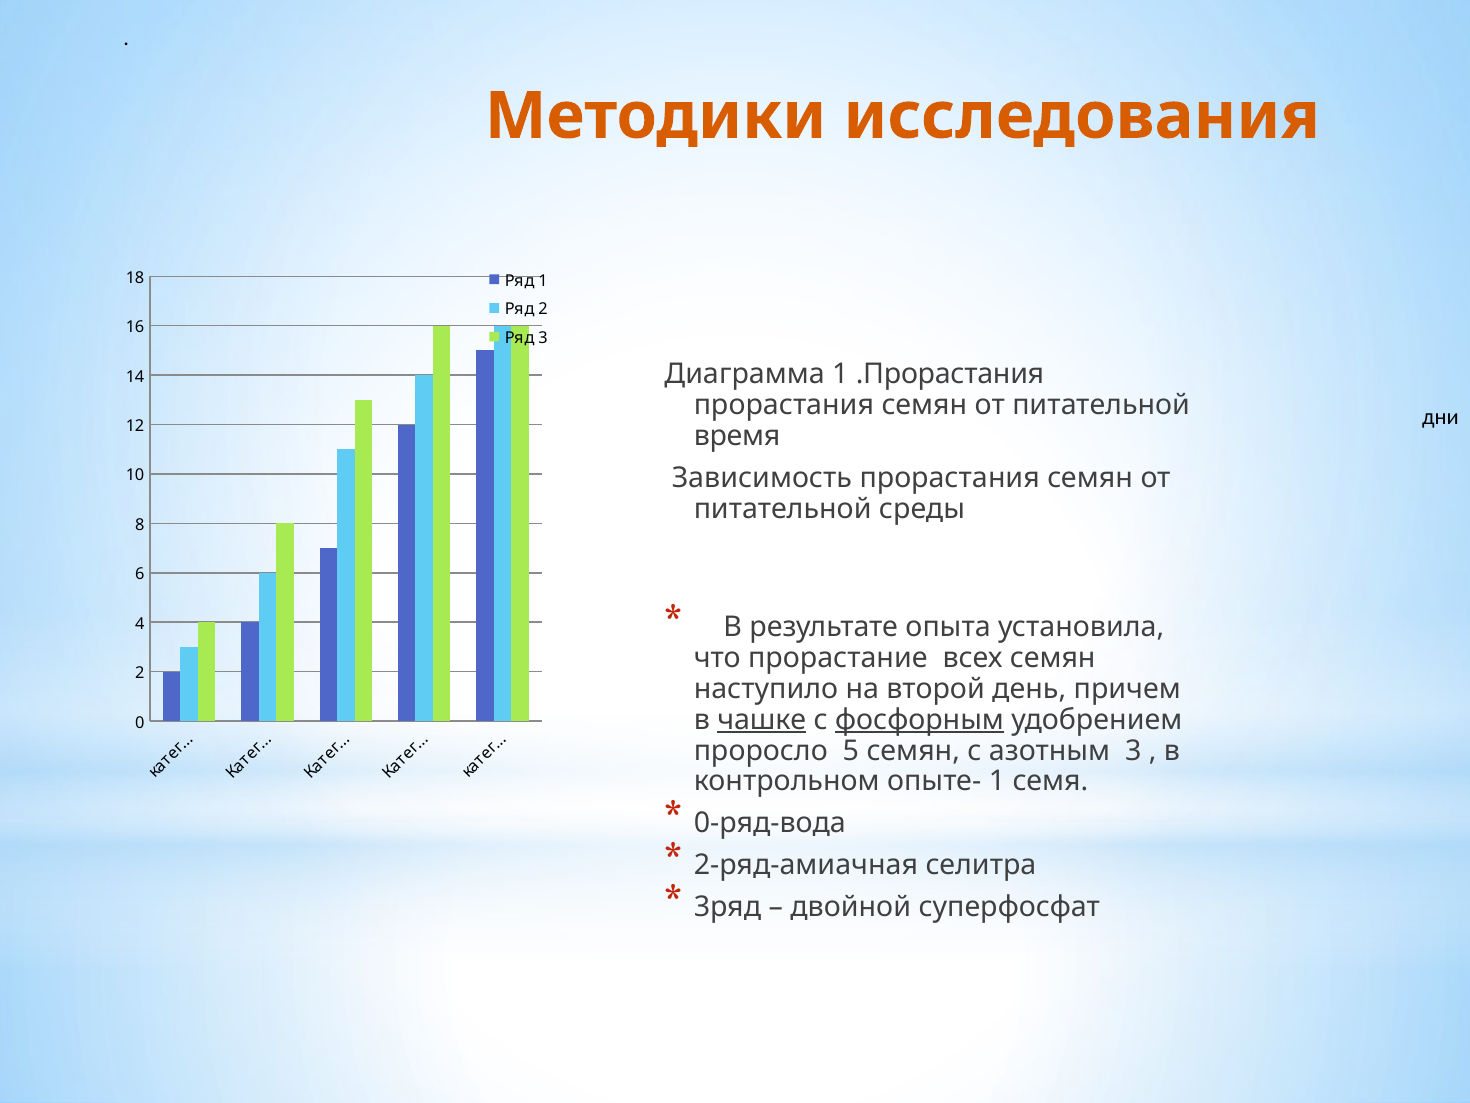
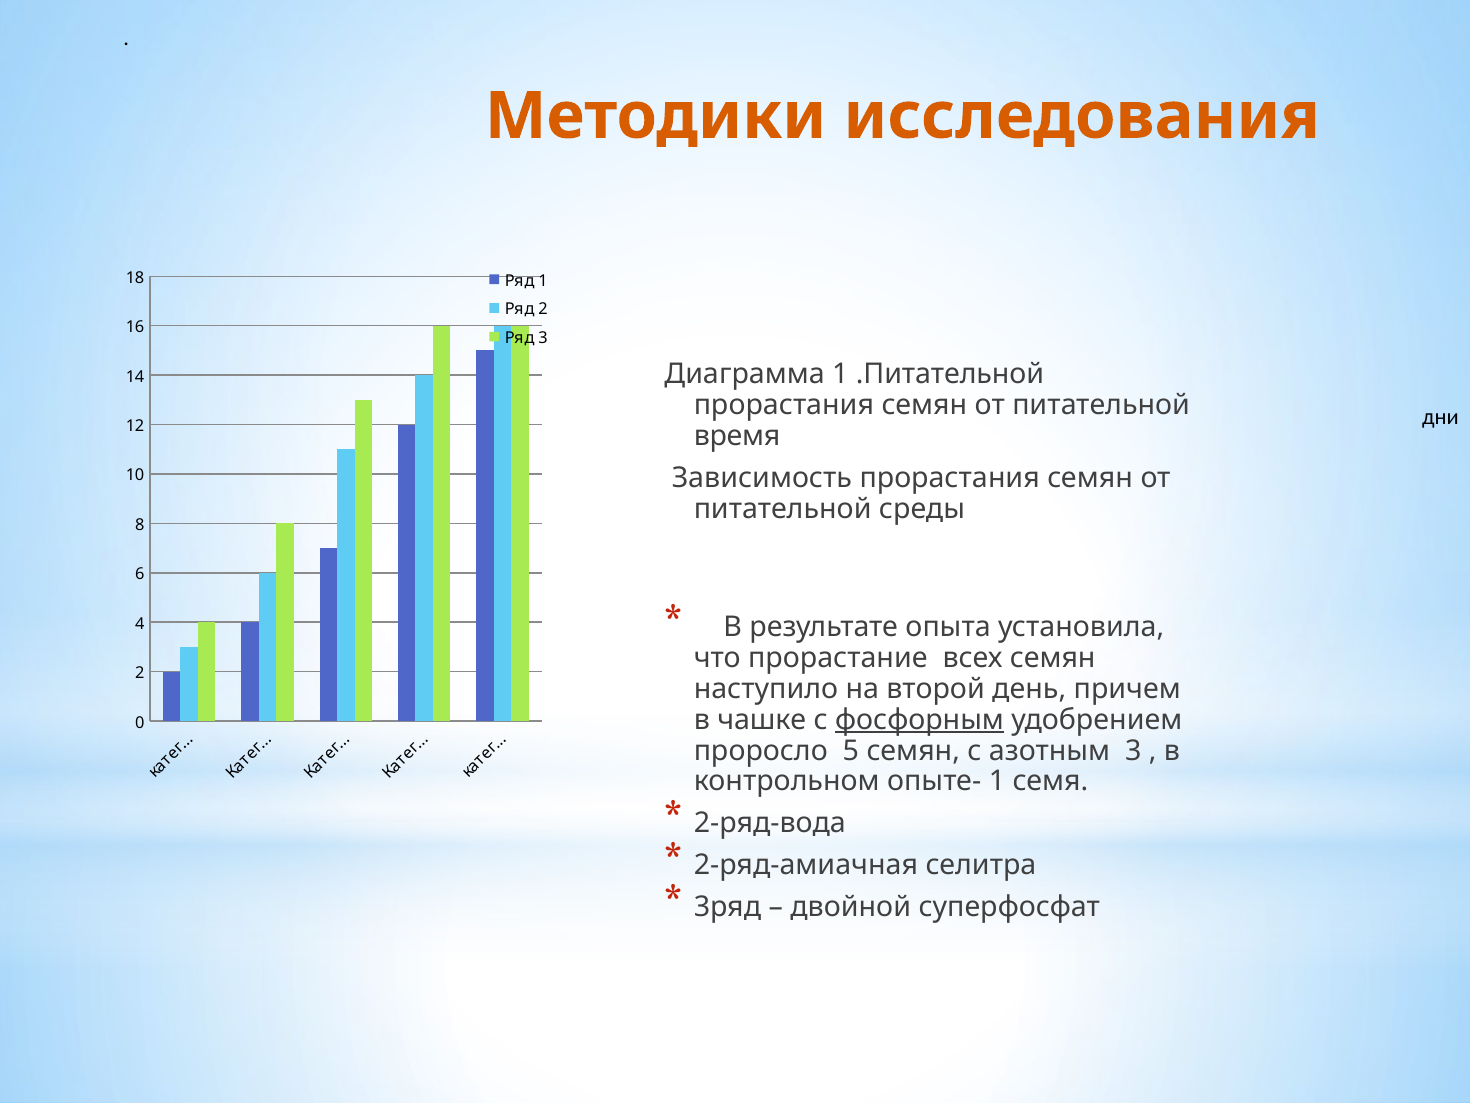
.Прорастания: .Прорастания -> .Питательной (950, 374)
чашке underline: present -> none (762, 719)
0-ряд-вода: 0-ряд-вода -> 2-ряд-вода (770, 823)
